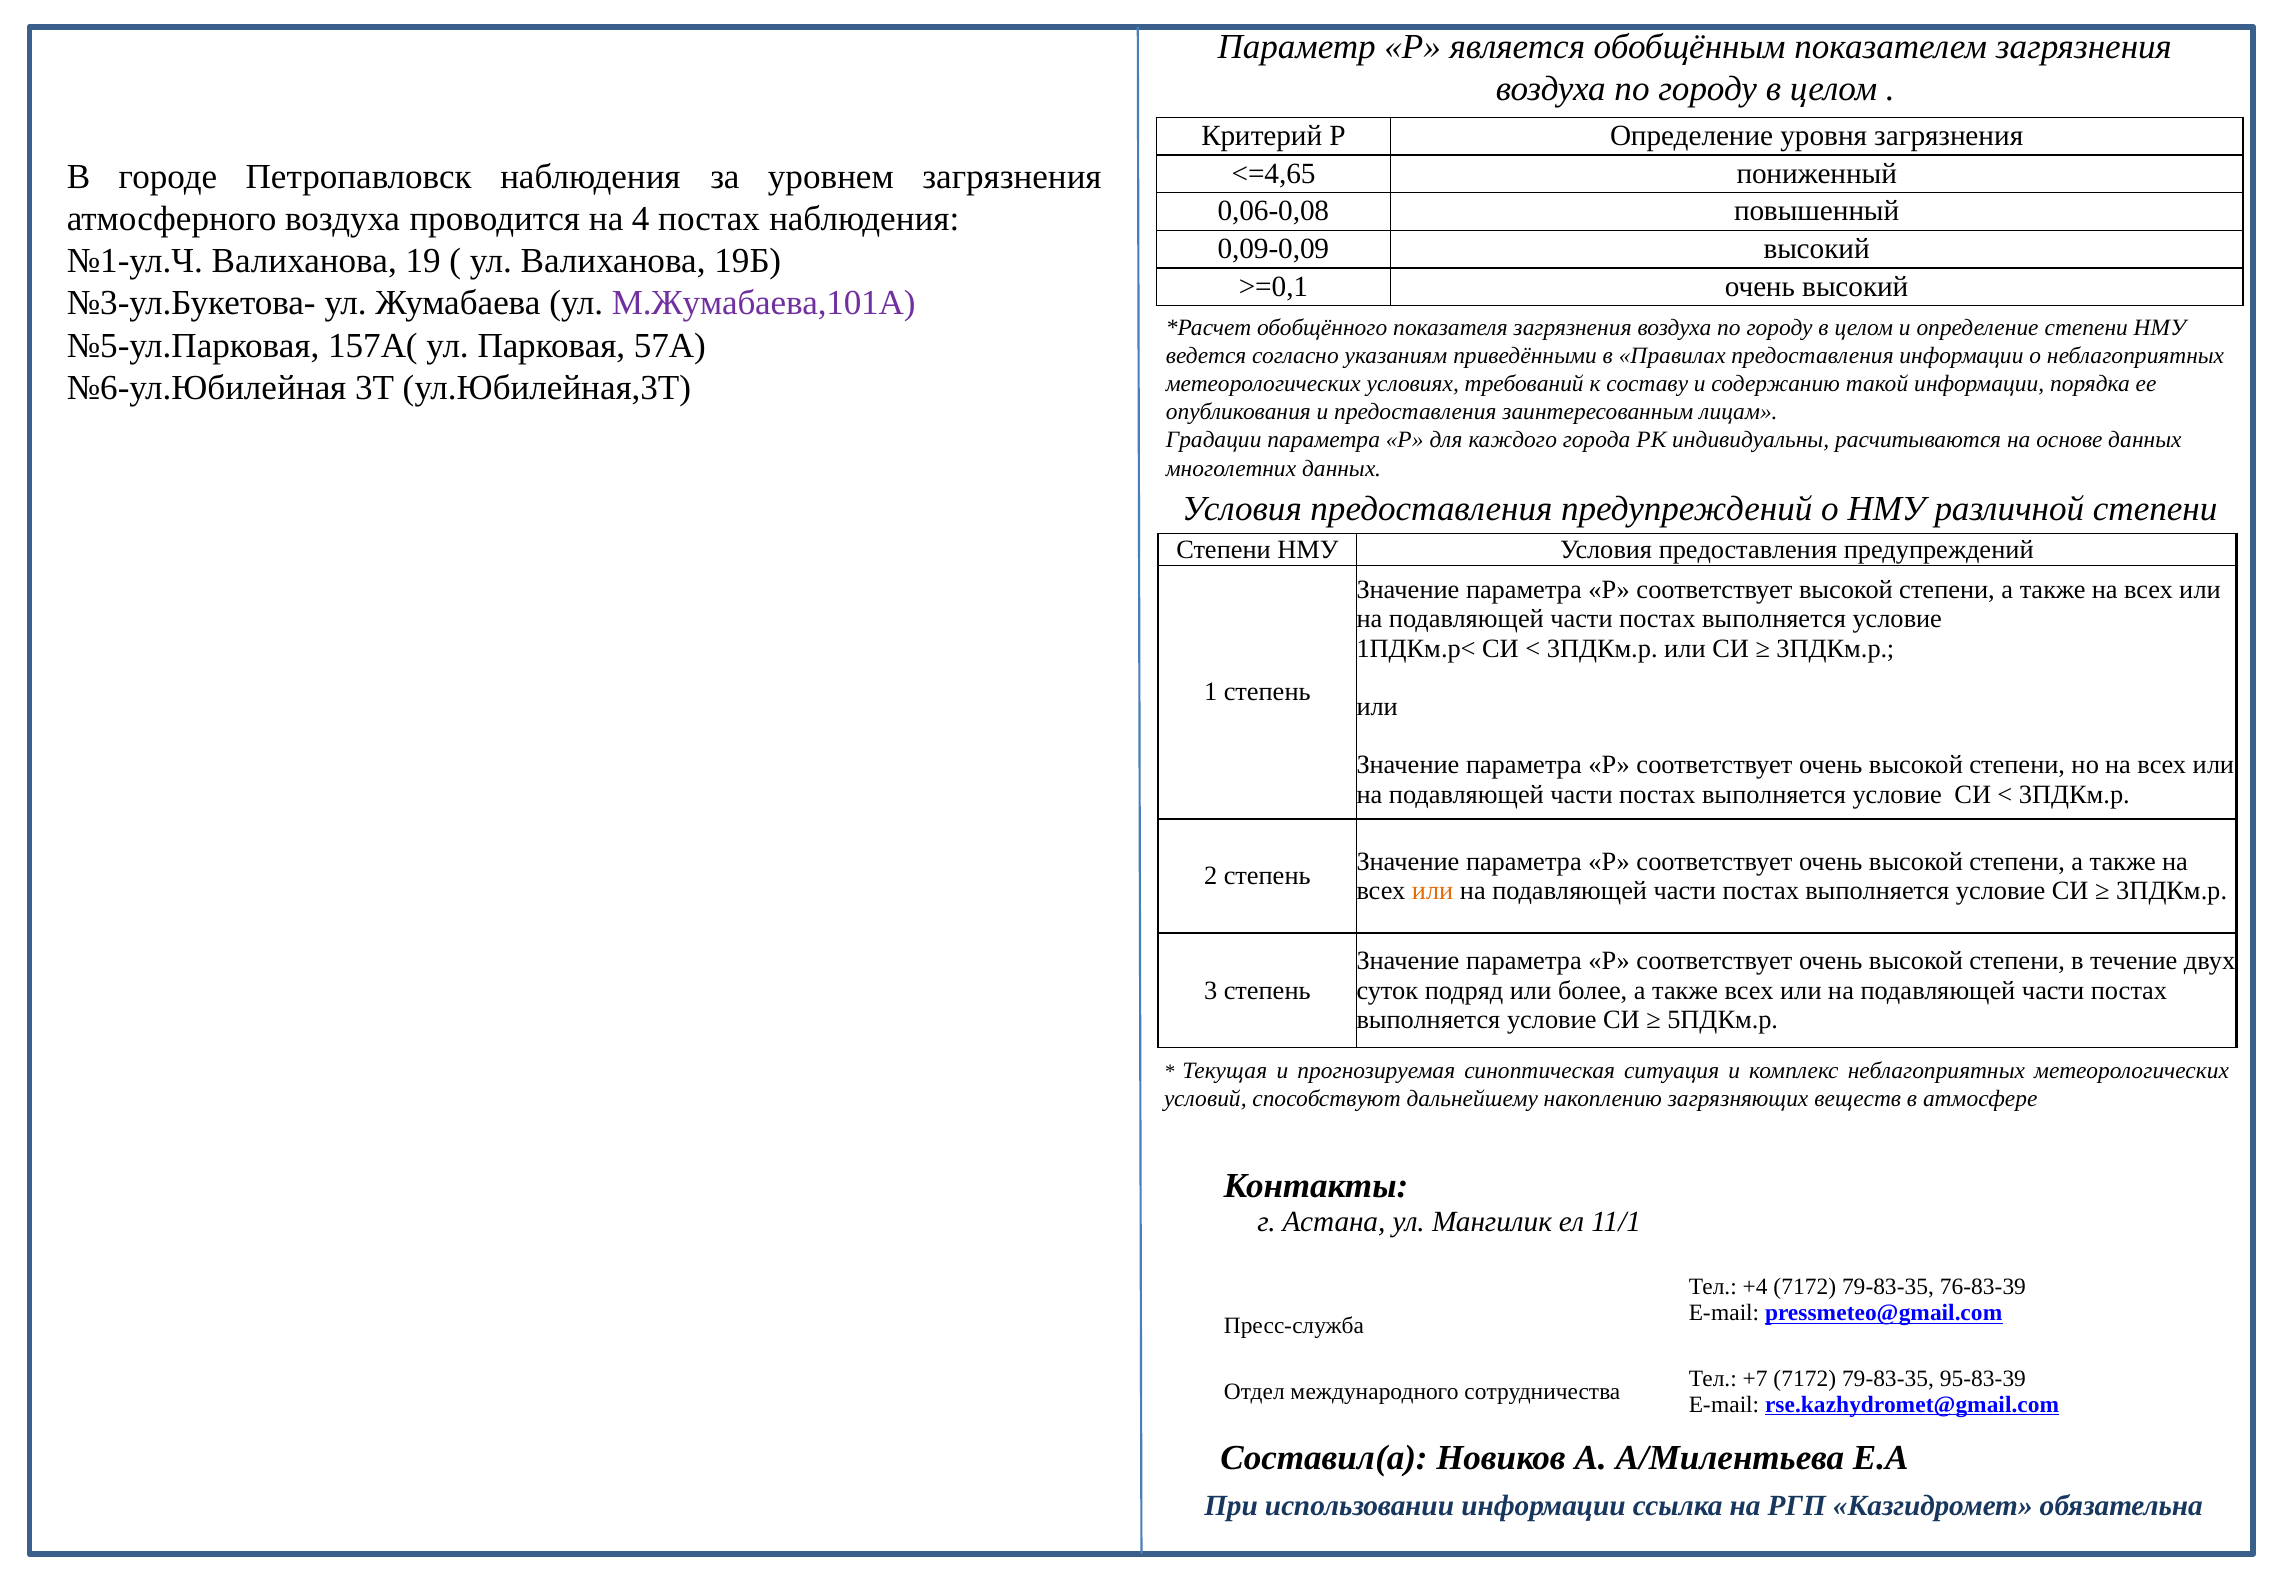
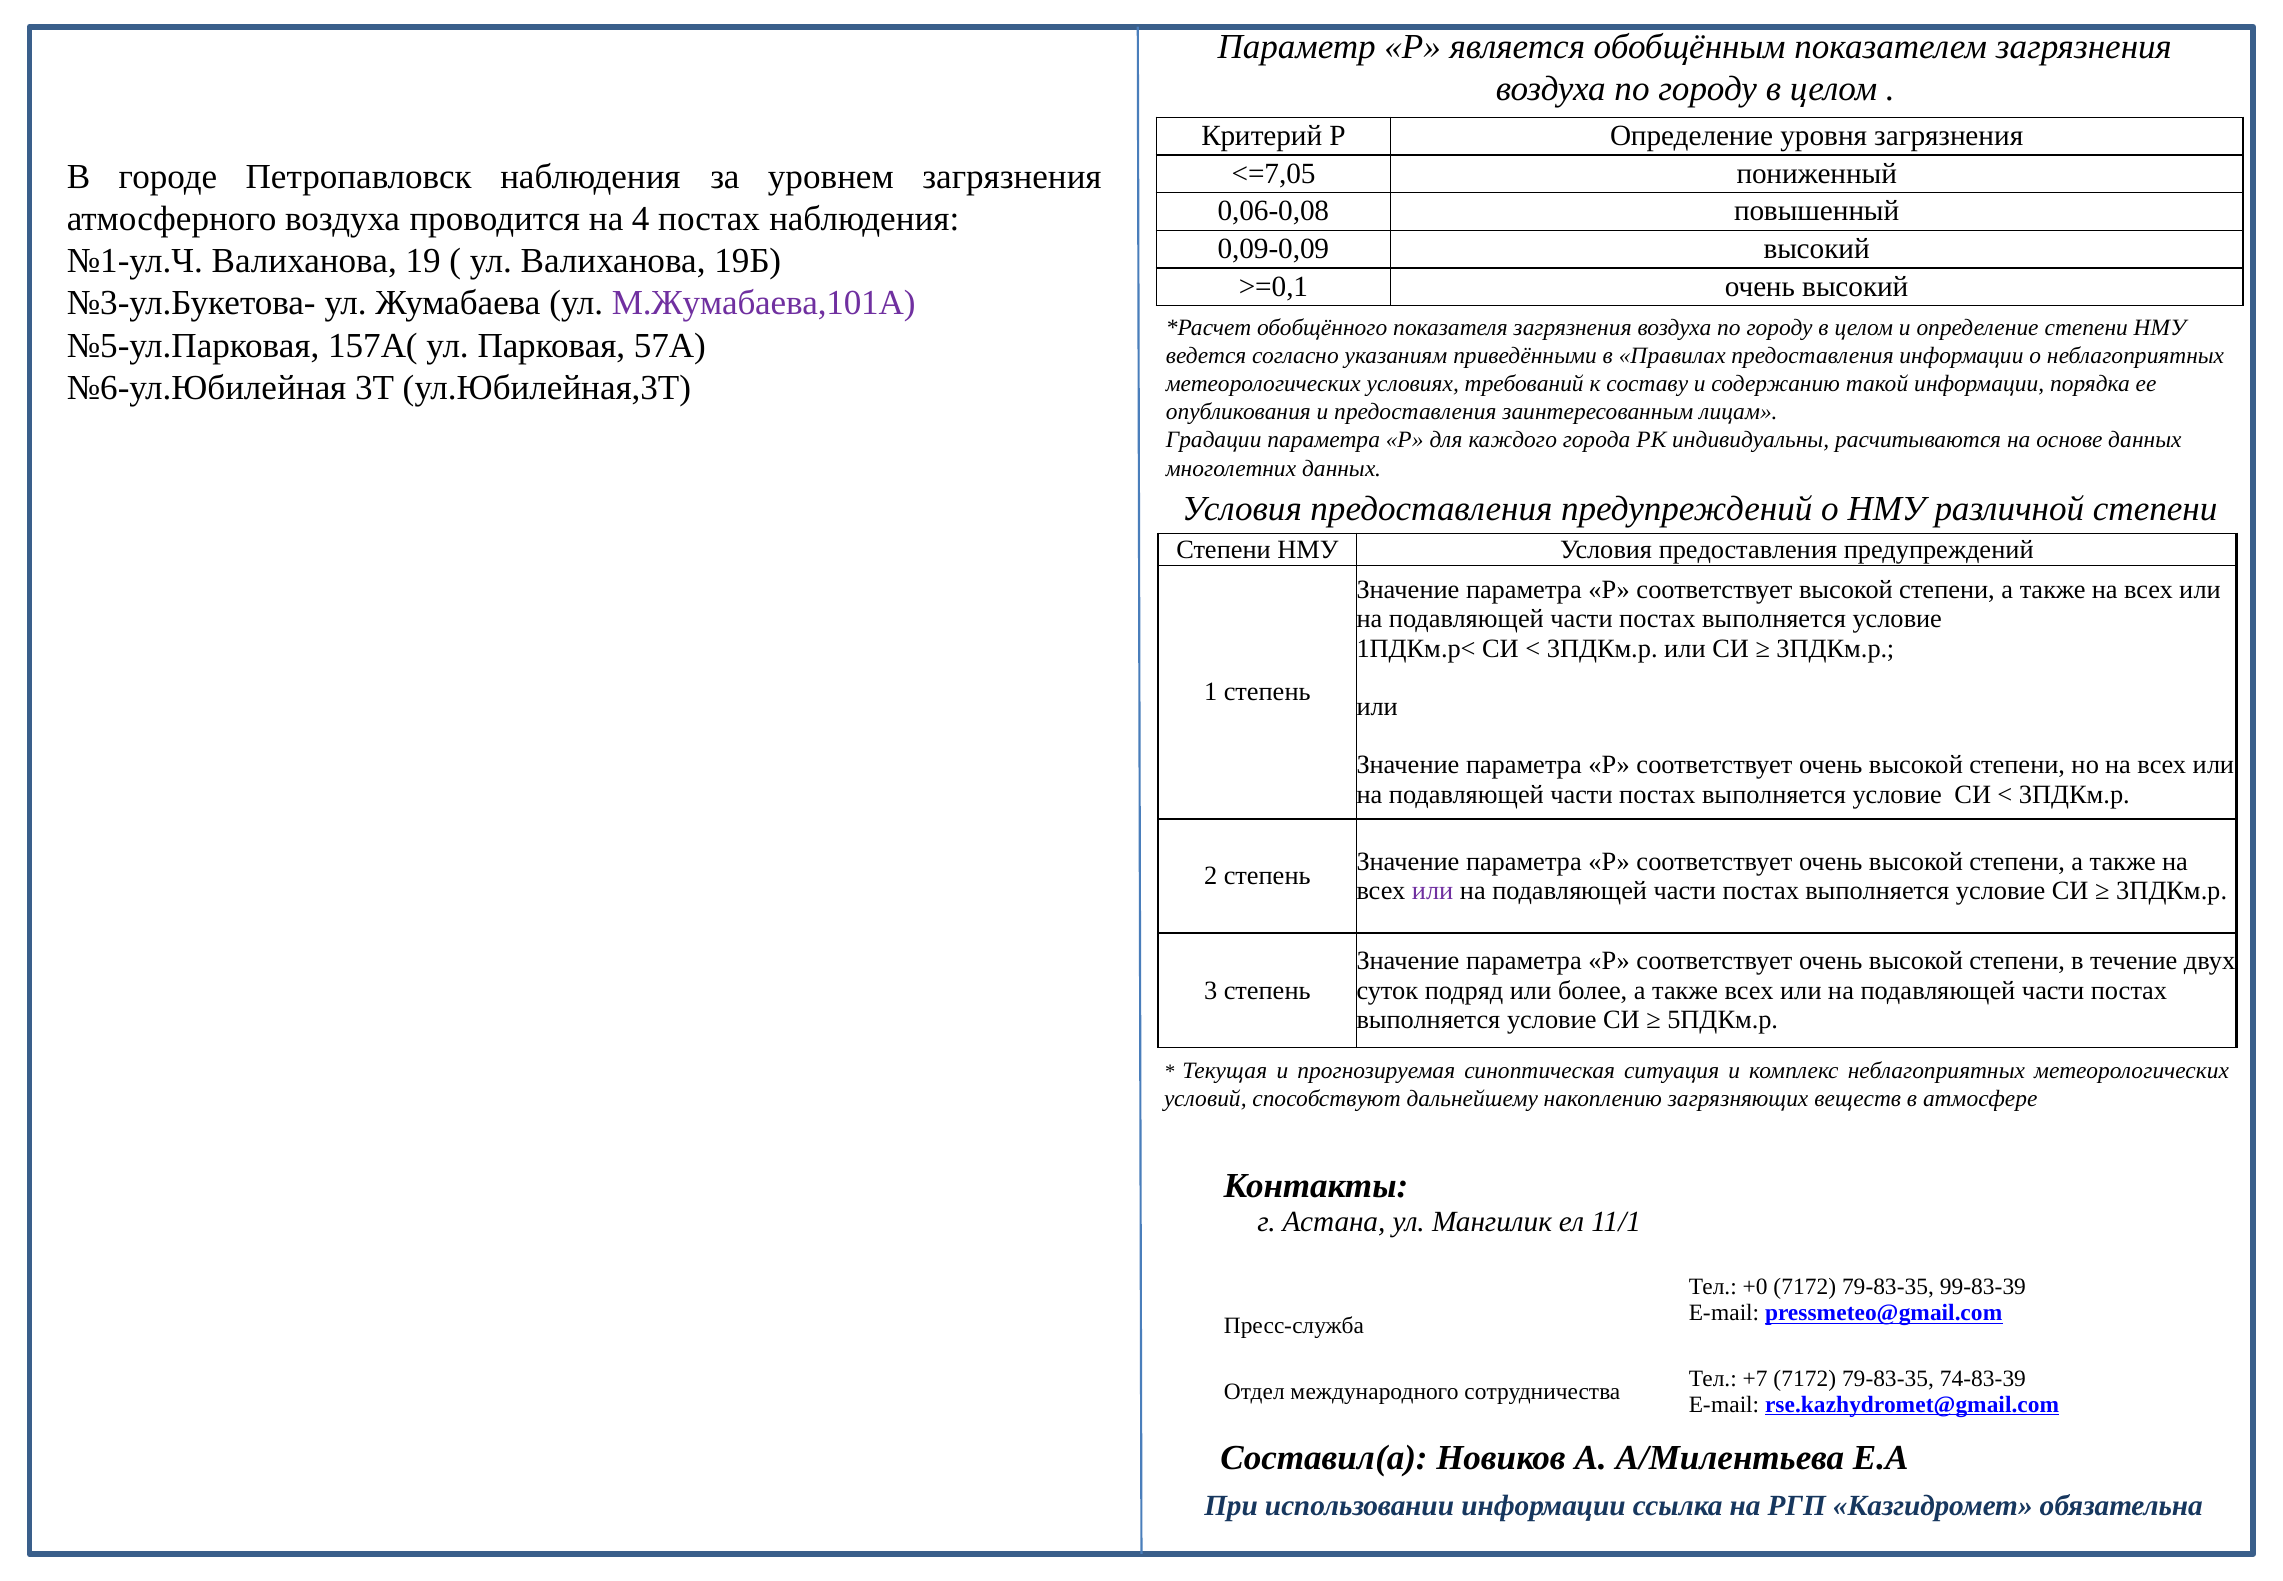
<=4,65: <=4,65 -> <=7,05 (1274, 173)
или colour: orange -> purple (1433, 891)
+4: +4 -> +0 (1755, 1287)
76-83-39: 76-83-39 -> 99-83-39 (1983, 1287)
95-83-39: 95-83-39 -> 74-83-39 (1983, 1378)
